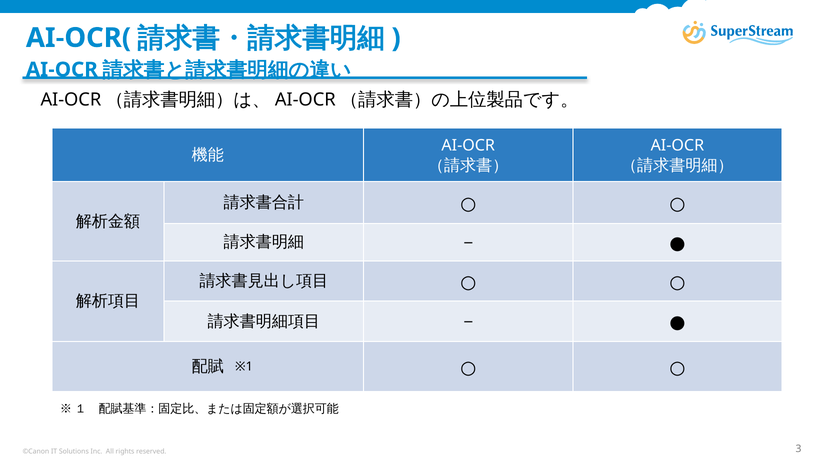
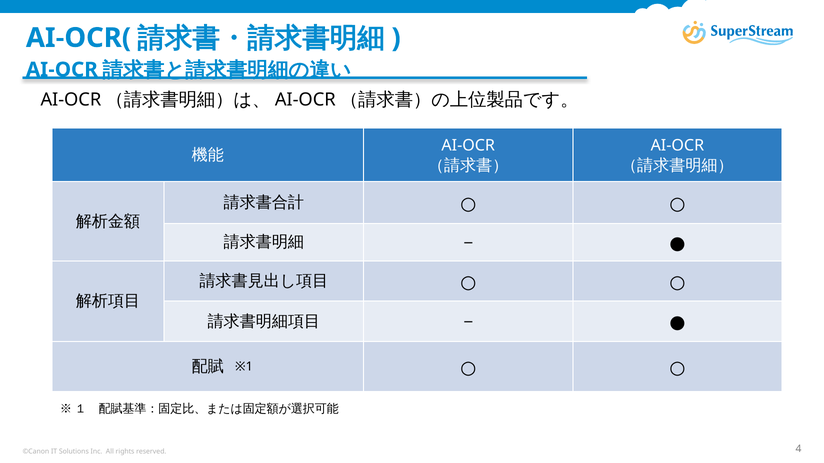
3: 3 -> 4 (798, 449)
